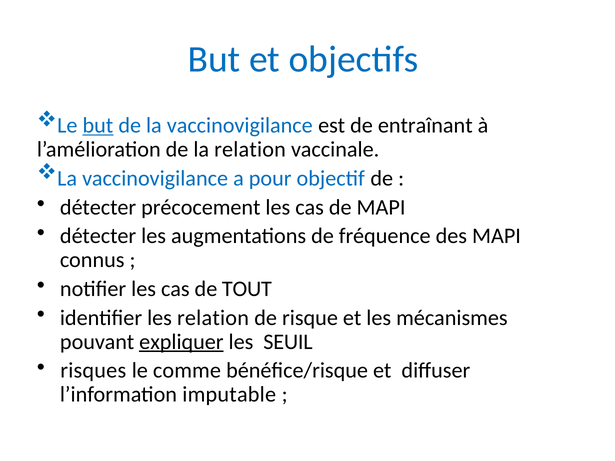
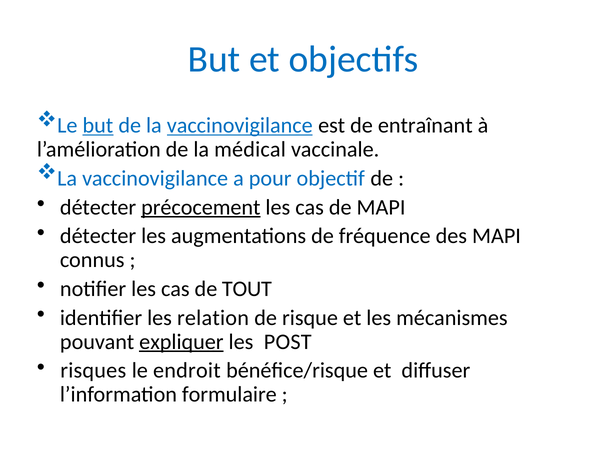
vaccinovigilance underline: none -> present (240, 126)
la relation: relation -> médical (250, 150)
précocement underline: none -> present (201, 207)
SEUIL: SEUIL -> POST (288, 342)
comme: comme -> endroit (187, 371)
imputable: imputable -> formulaire (229, 395)
